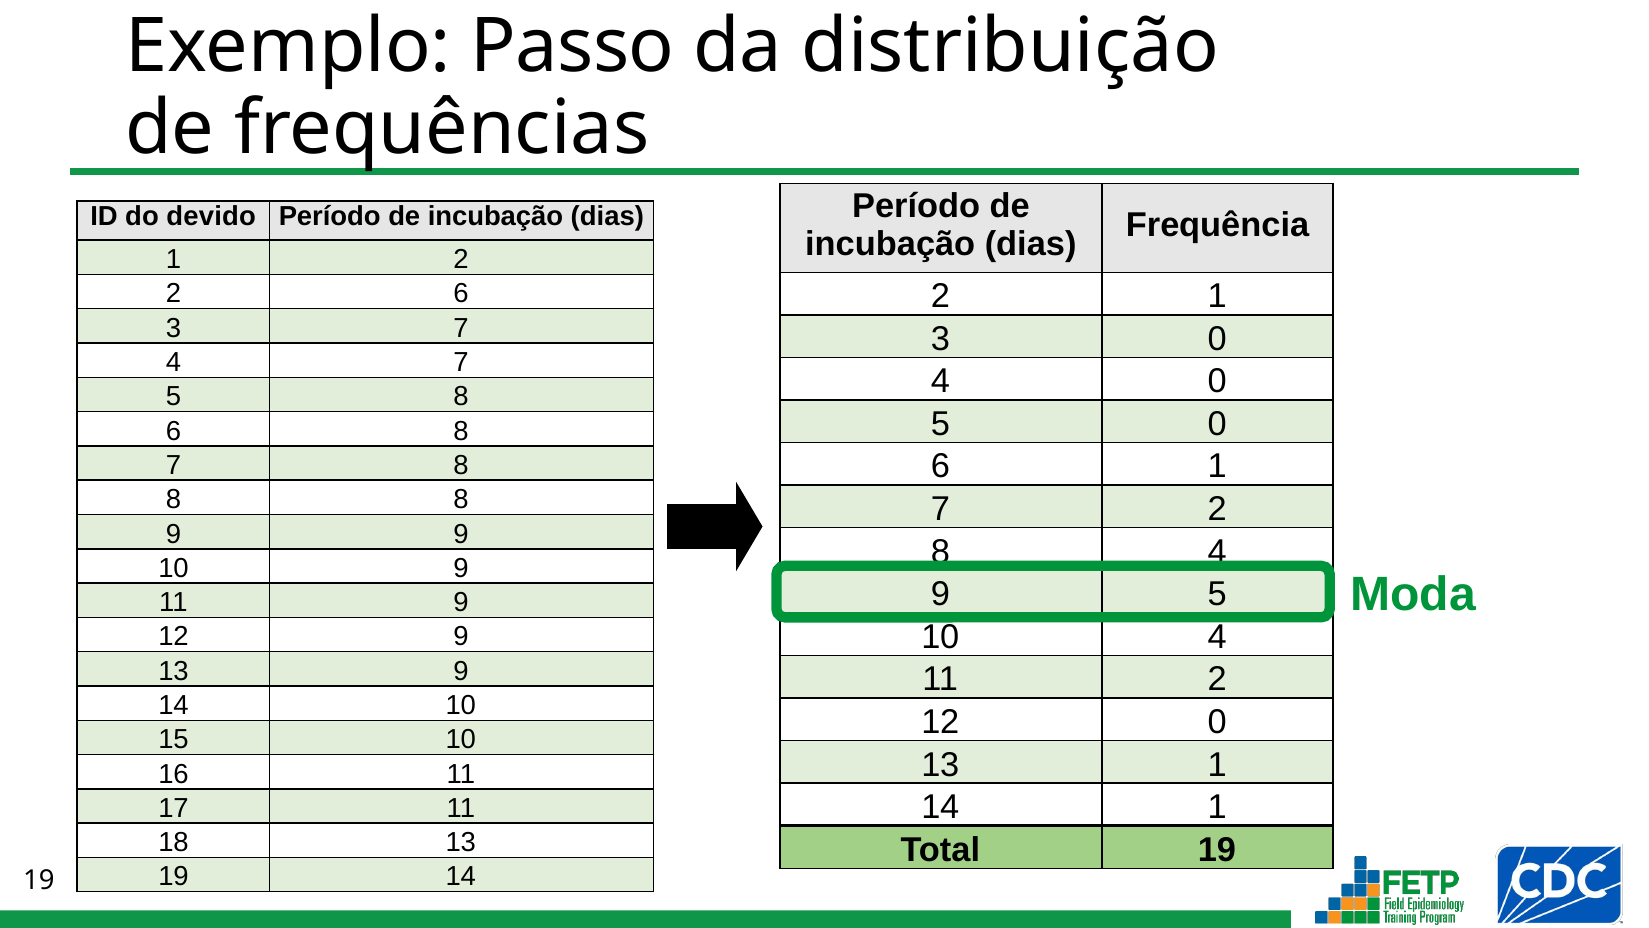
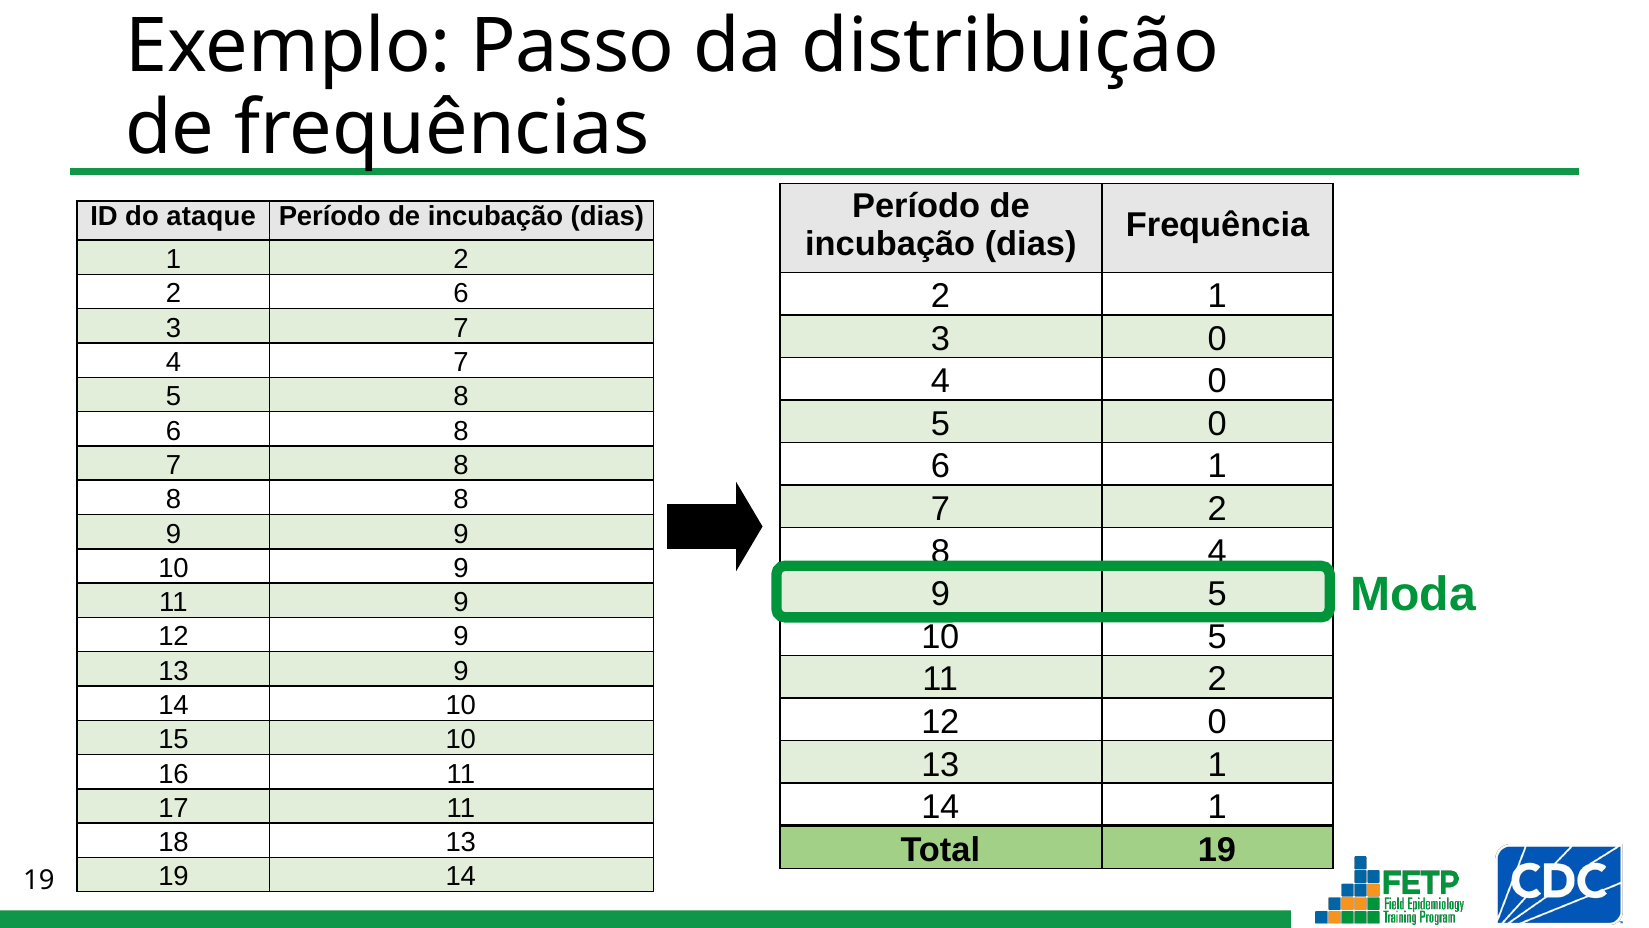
devido: devido -> ataque (211, 217)
10 4: 4 -> 5 (1217, 637)
